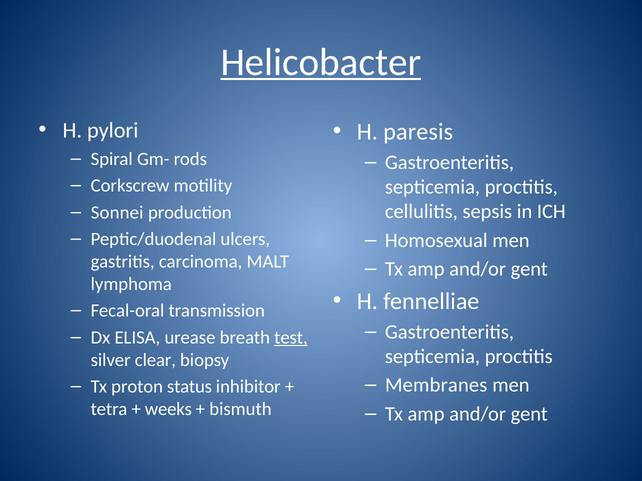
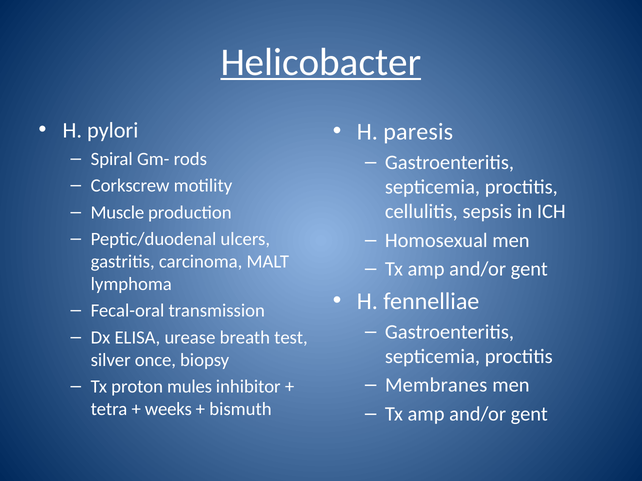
Sonnei: Sonnei -> Muscle (117, 213)
test underline: present -> none (291, 338)
clear: clear -> once (155, 360)
status: status -> mules (190, 387)
